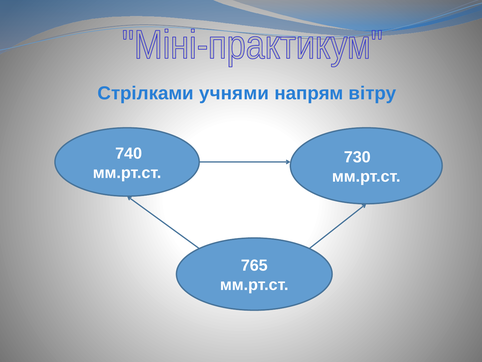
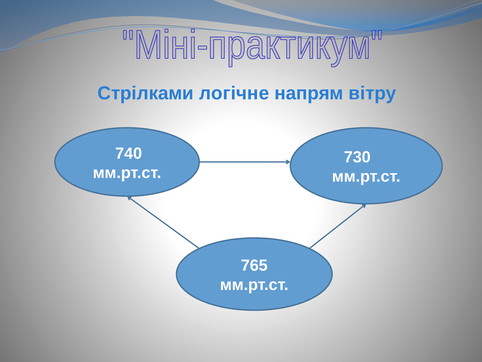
учнями: учнями -> логічне (234, 93)
